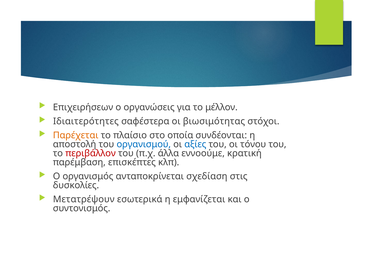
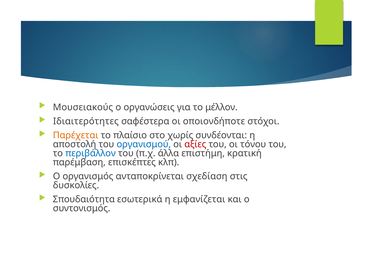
Επιχειρήσεων: Επιχειρήσεων -> Μουσειακούς (83, 107)
βιωσιμότητας: βιωσιμότητας -> οποιονδήποτε (214, 121)
οποία: οποία -> χωρίς (180, 135)
αξίες colour: blue -> red (195, 144)
περιβάλλον colour: red -> blue (91, 153)
εννοούμε: εννοούμε -> επιστήμη (203, 153)
Μετατρέψουν: Μετατρέψουν -> Σπουδαιότητα (84, 199)
